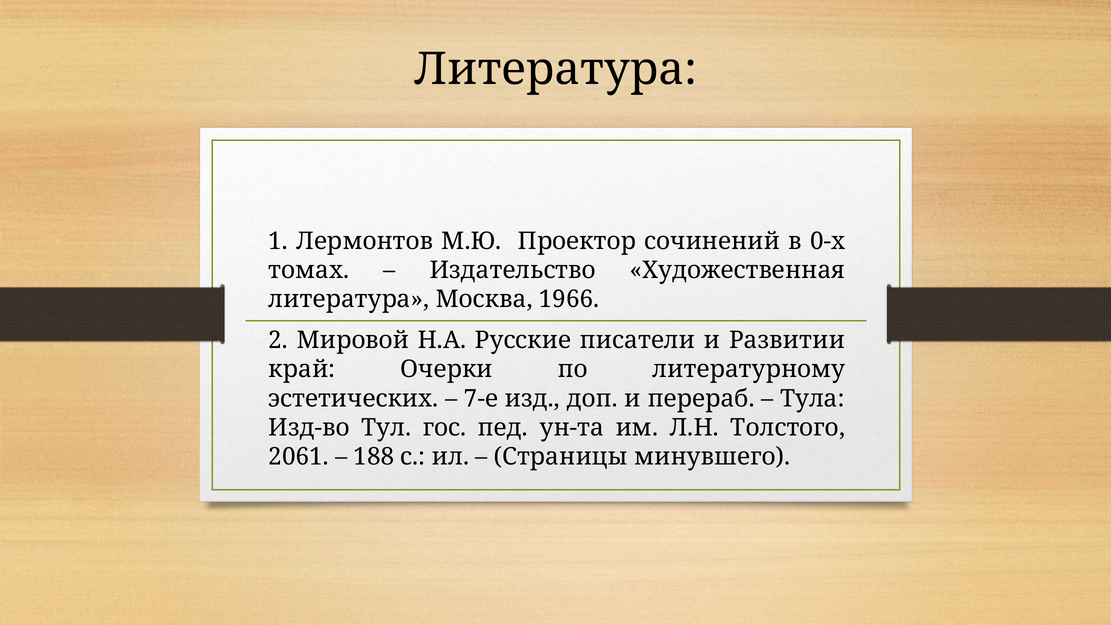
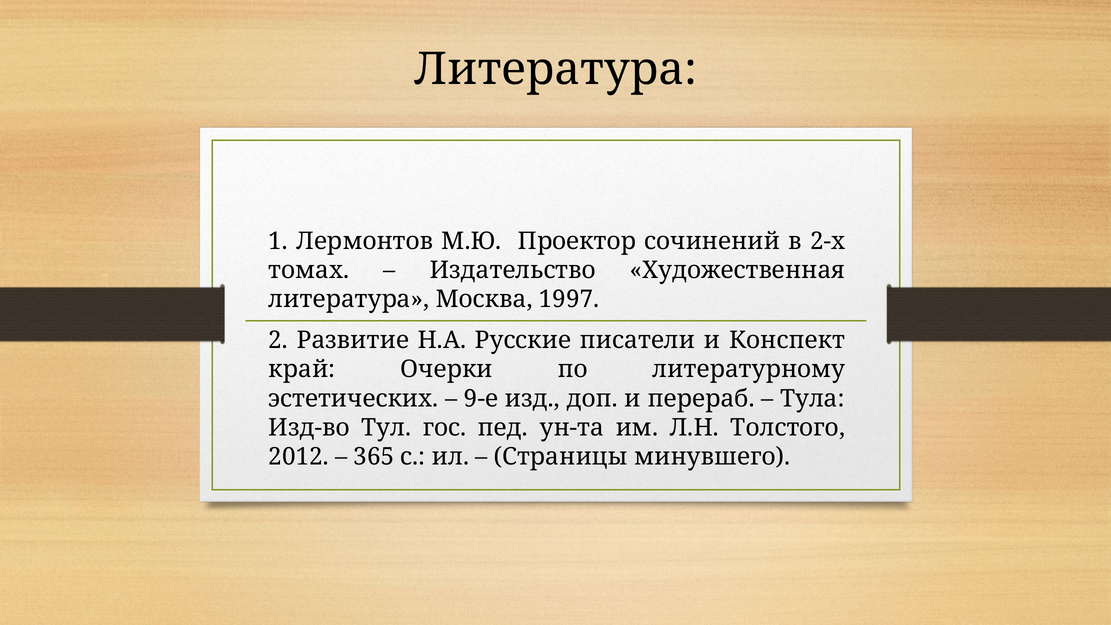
0-х: 0-х -> 2-х (828, 241)
1966: 1966 -> 1997 (569, 299)
Мировой: Мировой -> Развитие (353, 340)
Развитии: Развитии -> Конспект (787, 340)
7-е: 7-е -> 9-е (481, 399)
2061: 2061 -> 2012 (299, 457)
188: 188 -> 365 (374, 457)
